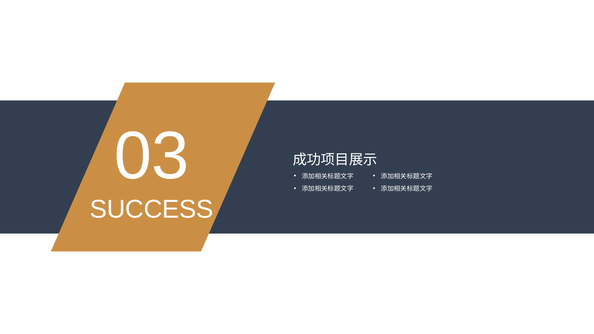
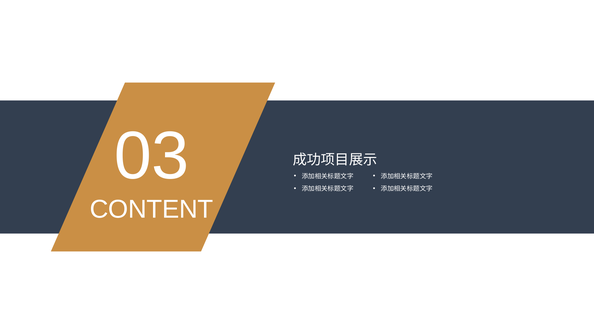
SUCCESS: SUCCESS -> CONTENT (152, 209)
